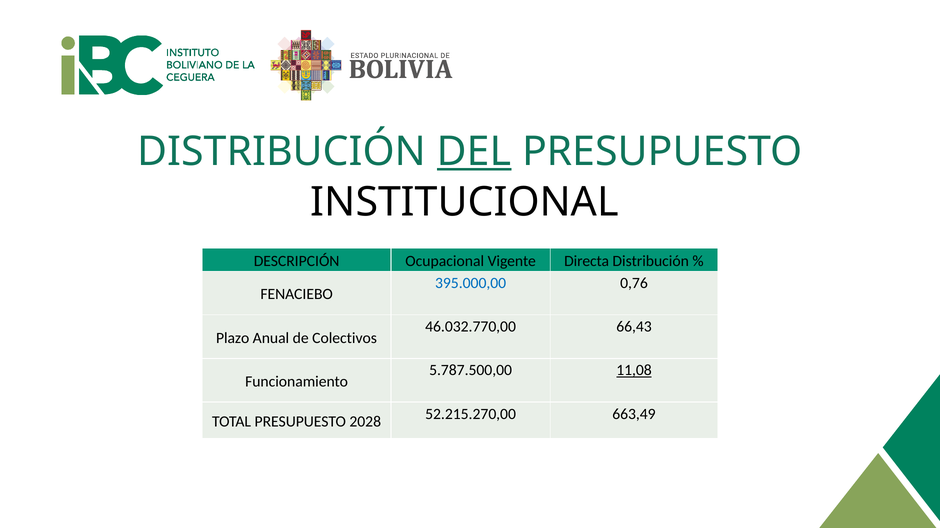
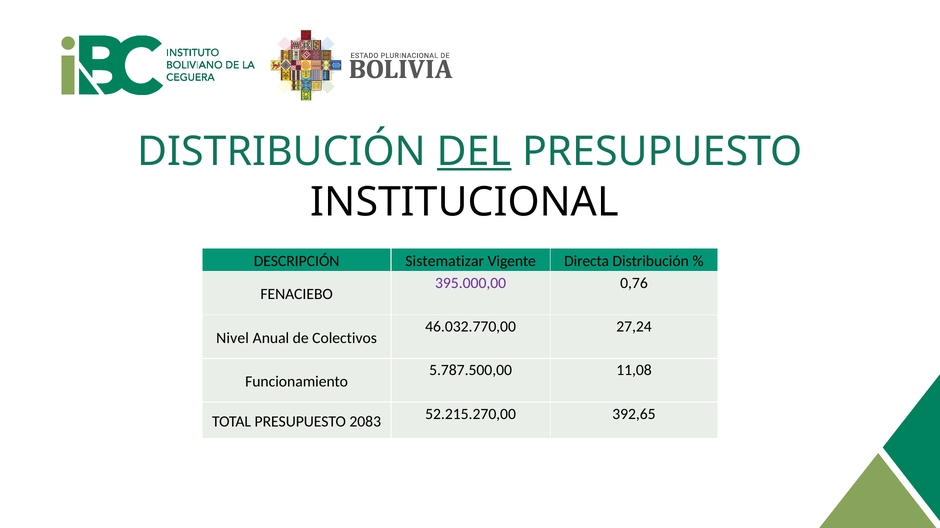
Ocupacional: Ocupacional -> Sistematizar (445, 261)
395.000,00 colour: blue -> purple (471, 283)
66,43: 66,43 -> 27,24 (634, 327)
Plazo: Plazo -> Nivel (233, 338)
11,08 underline: present -> none (634, 371)
2028: 2028 -> 2083 (365, 422)
663,49: 663,49 -> 392,65 (634, 414)
